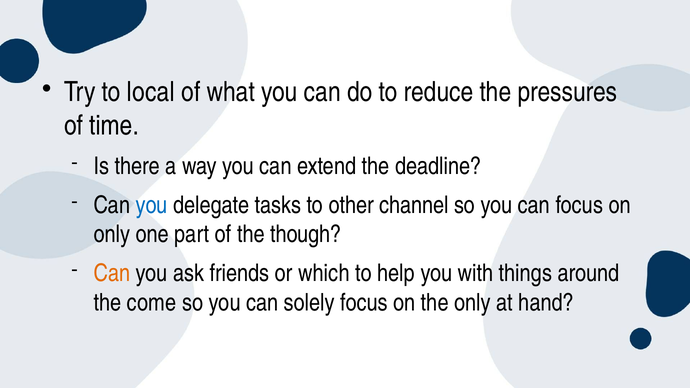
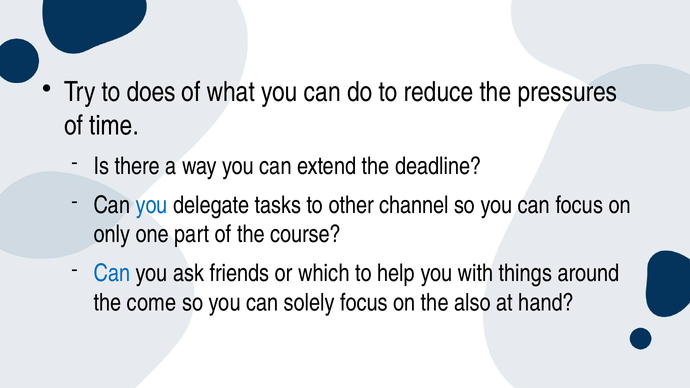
local: local -> does (151, 92)
though: though -> course (306, 234)
Can colour: orange -> blue (112, 273)
the only: only -> also (472, 303)
